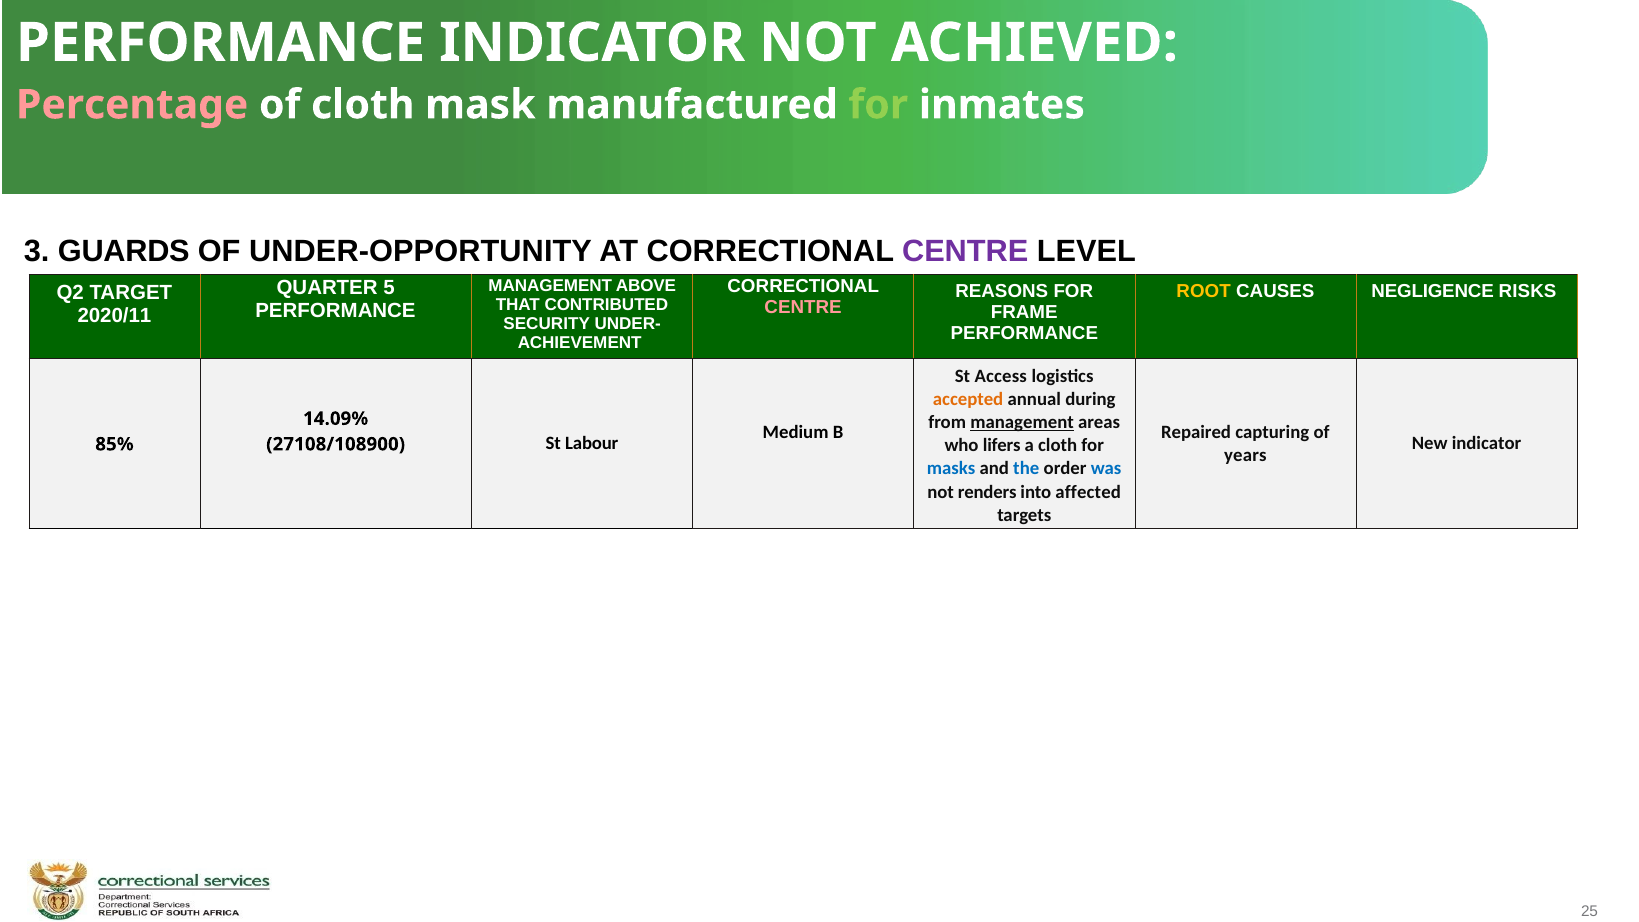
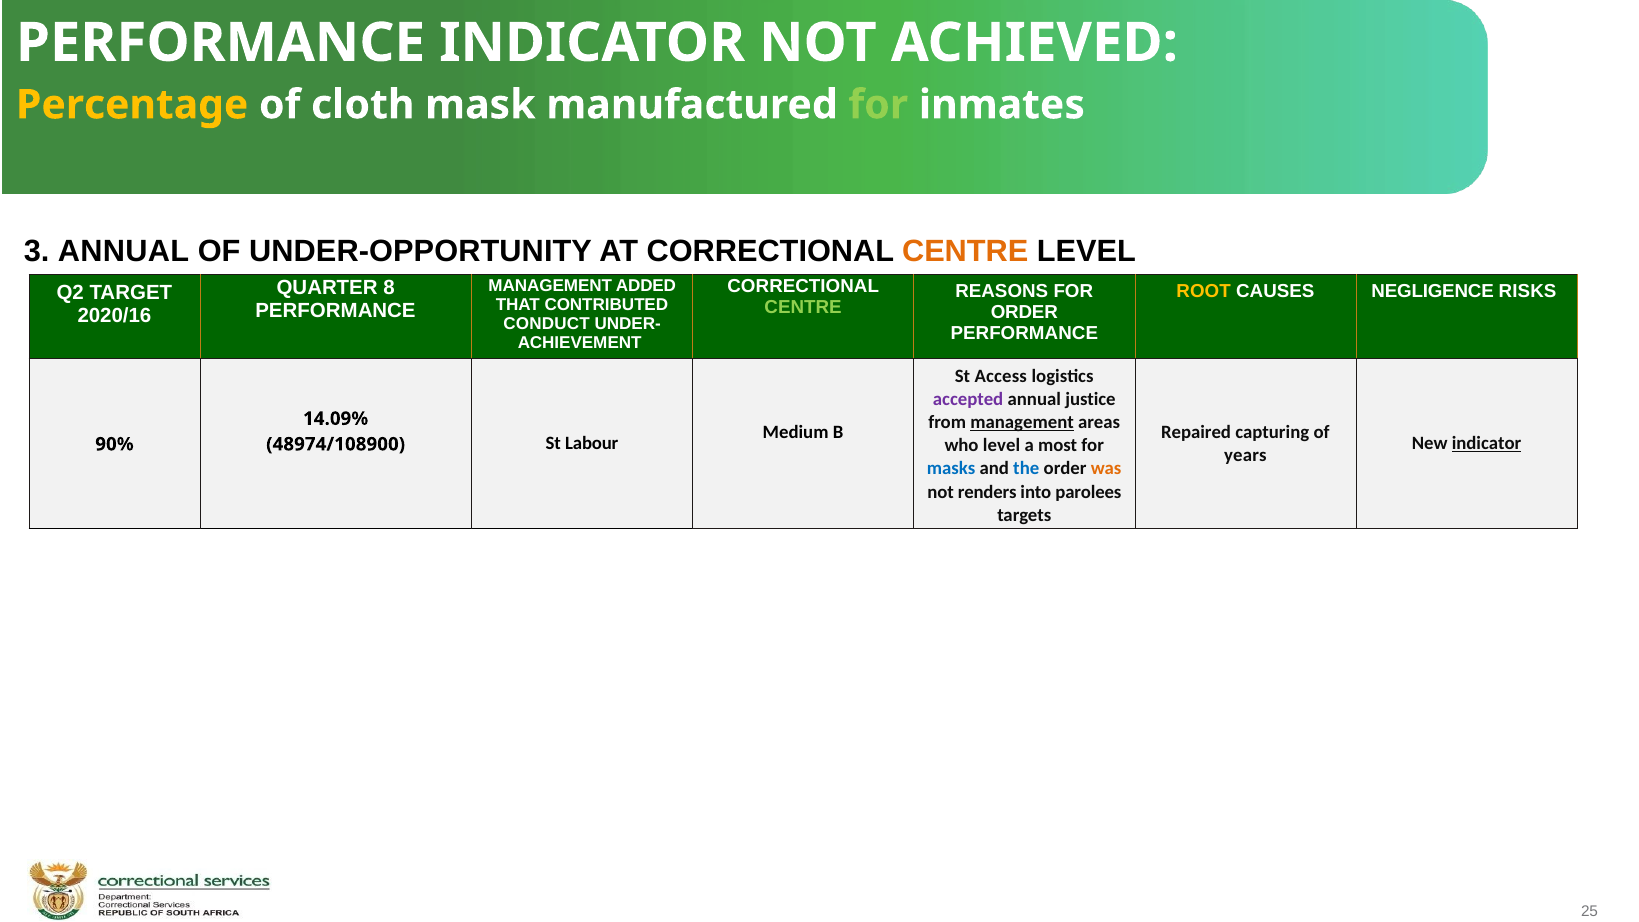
Percentage colour: pink -> yellow (132, 105)
3 GUARDS: GUARDS -> ANNUAL (124, 252)
CENTRE colour: purple -> orange (965, 252)
ABOVE: ABOVE -> ADDED (646, 286)
5: 5 -> 8 (389, 288)
CENTRE colour: pink -> light green (803, 308)
FRAME: FRAME -> ORDER (1024, 312)
2020/11: 2020/11 -> 2020/16 (114, 316)
SECURITY: SECURITY -> CONDUCT (547, 324)
accepted colour: orange -> purple (968, 399)
during: during -> justice (1090, 399)
indicator underline: none -> present (1487, 443)
who lifers: lifers -> level (1002, 446)
a cloth: cloth -> most (1058, 446)
85%: 85% -> 90% (114, 444)
27108/108900: 27108/108900 -> 48974/108900 (336, 444)
was colour: blue -> orange (1106, 469)
affected: affected -> parolees (1088, 492)
